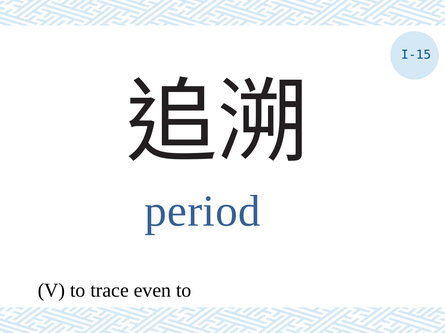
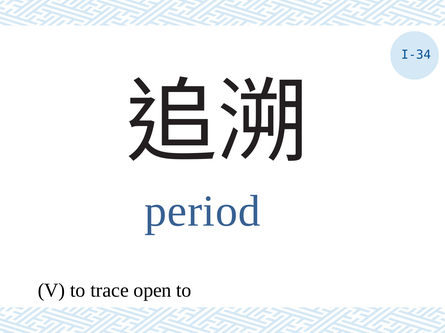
I-15: I-15 -> I-34 (416, 55)
even: even -> open (153, 291)
